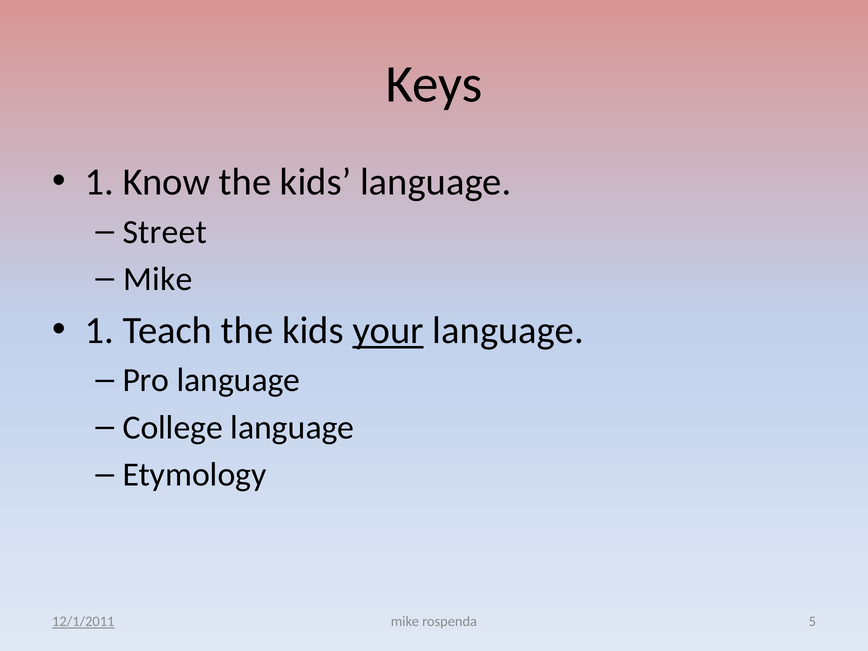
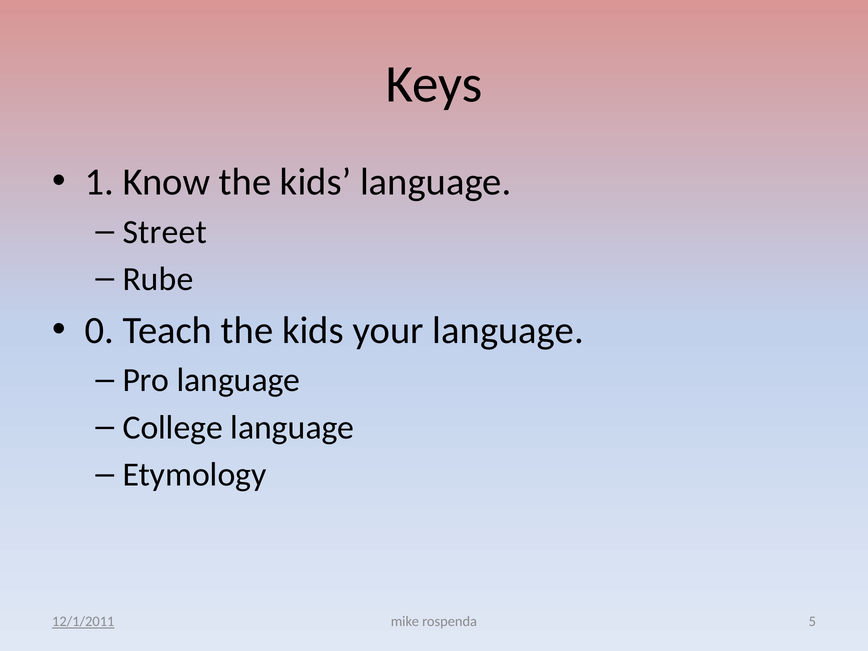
Mike: Mike -> Rube (158, 279)
1: 1 -> 0 (99, 331)
your underline: present -> none (388, 331)
